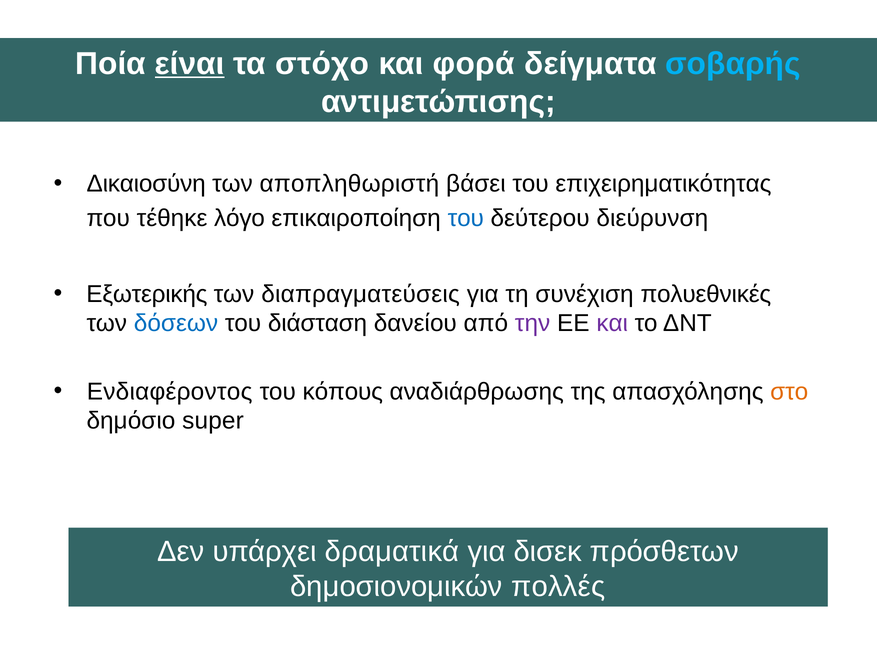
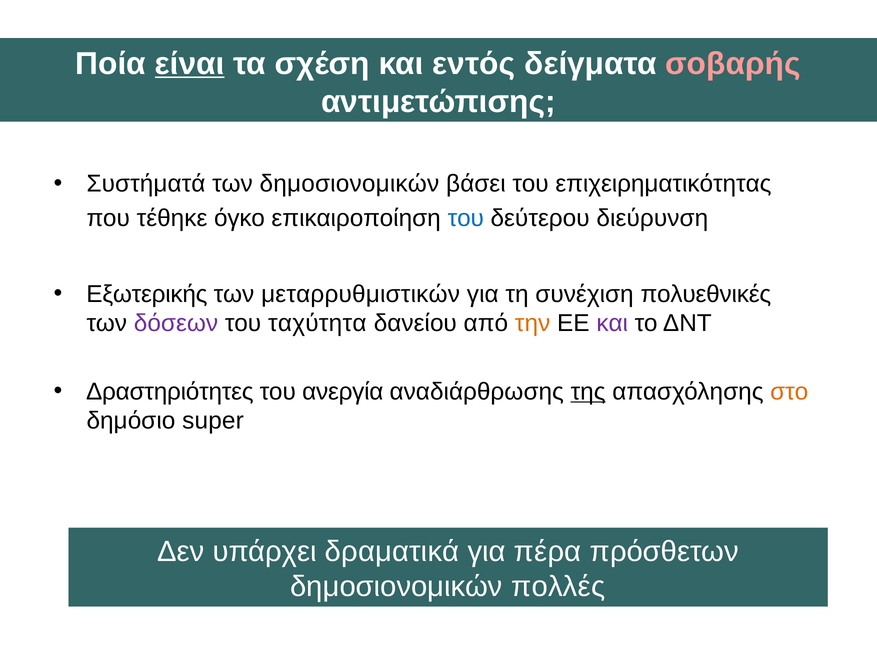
στόχο: στόχο -> σχέση (322, 64)
φορά: φορά -> εντός (474, 64)
σοβαρής colour: light blue -> pink (733, 64)
Δικαιοσύνη: Δικαιοσύνη -> Συστήματά (146, 184)
των αποπληθωριστή: αποπληθωριστή -> δημοσιονομικών (349, 184)
λόγο: λόγο -> όγκο (239, 218)
διαπραγματεύσεις: διαπραγματεύσεις -> μεταρρυθμιστικών (361, 294)
δόσεων colour: blue -> purple (176, 323)
διάσταση: διάσταση -> ταχύτητα (317, 323)
την colour: purple -> orange (533, 323)
Ενδιαφέροντος: Ενδιαφέροντος -> Δραστηριότητες (170, 391)
κόπους: κόπους -> ανεργία (343, 391)
της underline: none -> present (588, 391)
δισεκ: δισεκ -> πέρα (548, 551)
